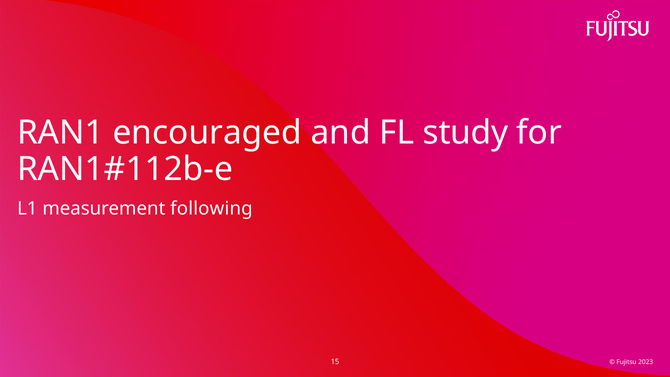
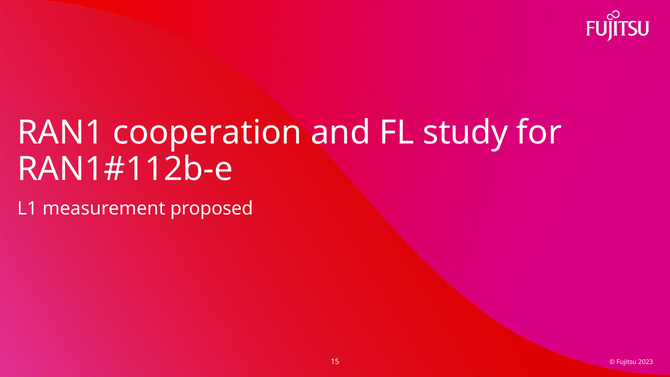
encouraged: encouraged -> cooperation (207, 133)
following: following -> proposed (212, 209)
